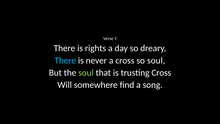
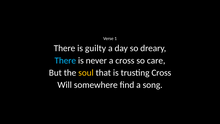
rights: rights -> guilty (96, 48)
so soul: soul -> care (156, 60)
soul colour: light green -> yellow (86, 73)
